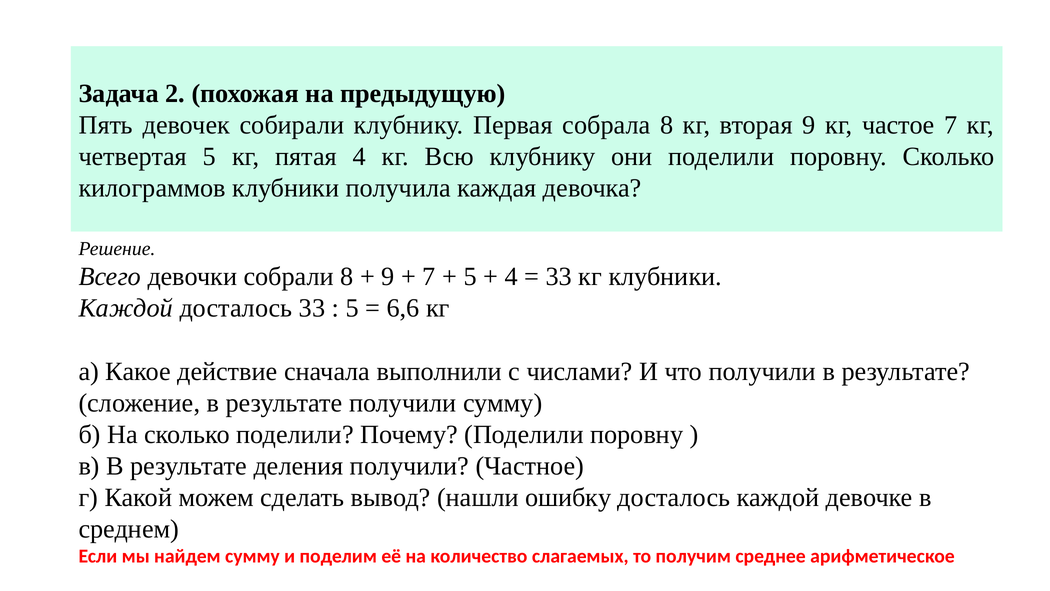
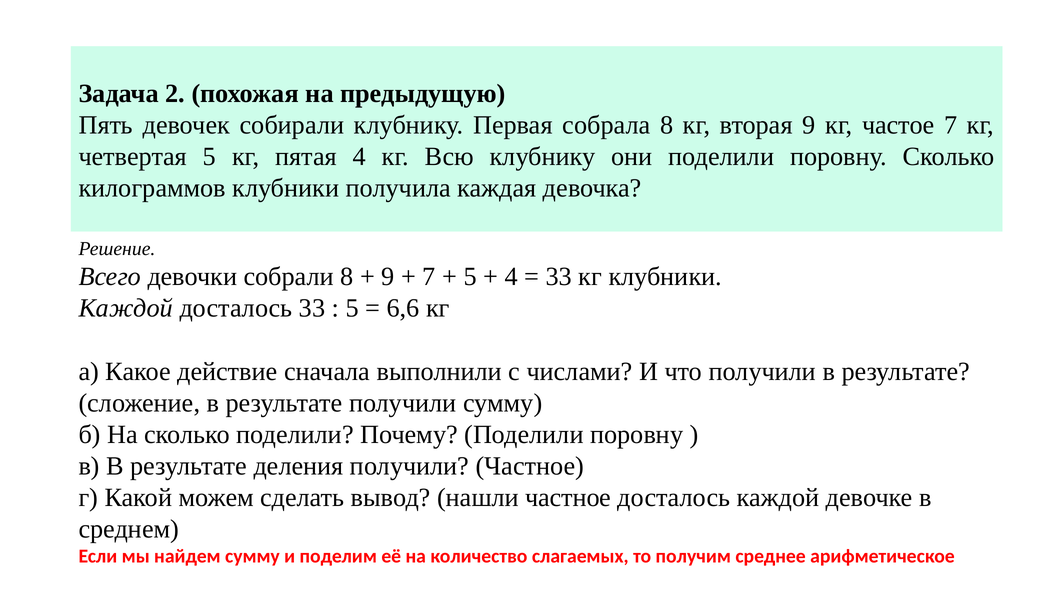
нашли ошибку: ошибку -> частное (568, 497)
